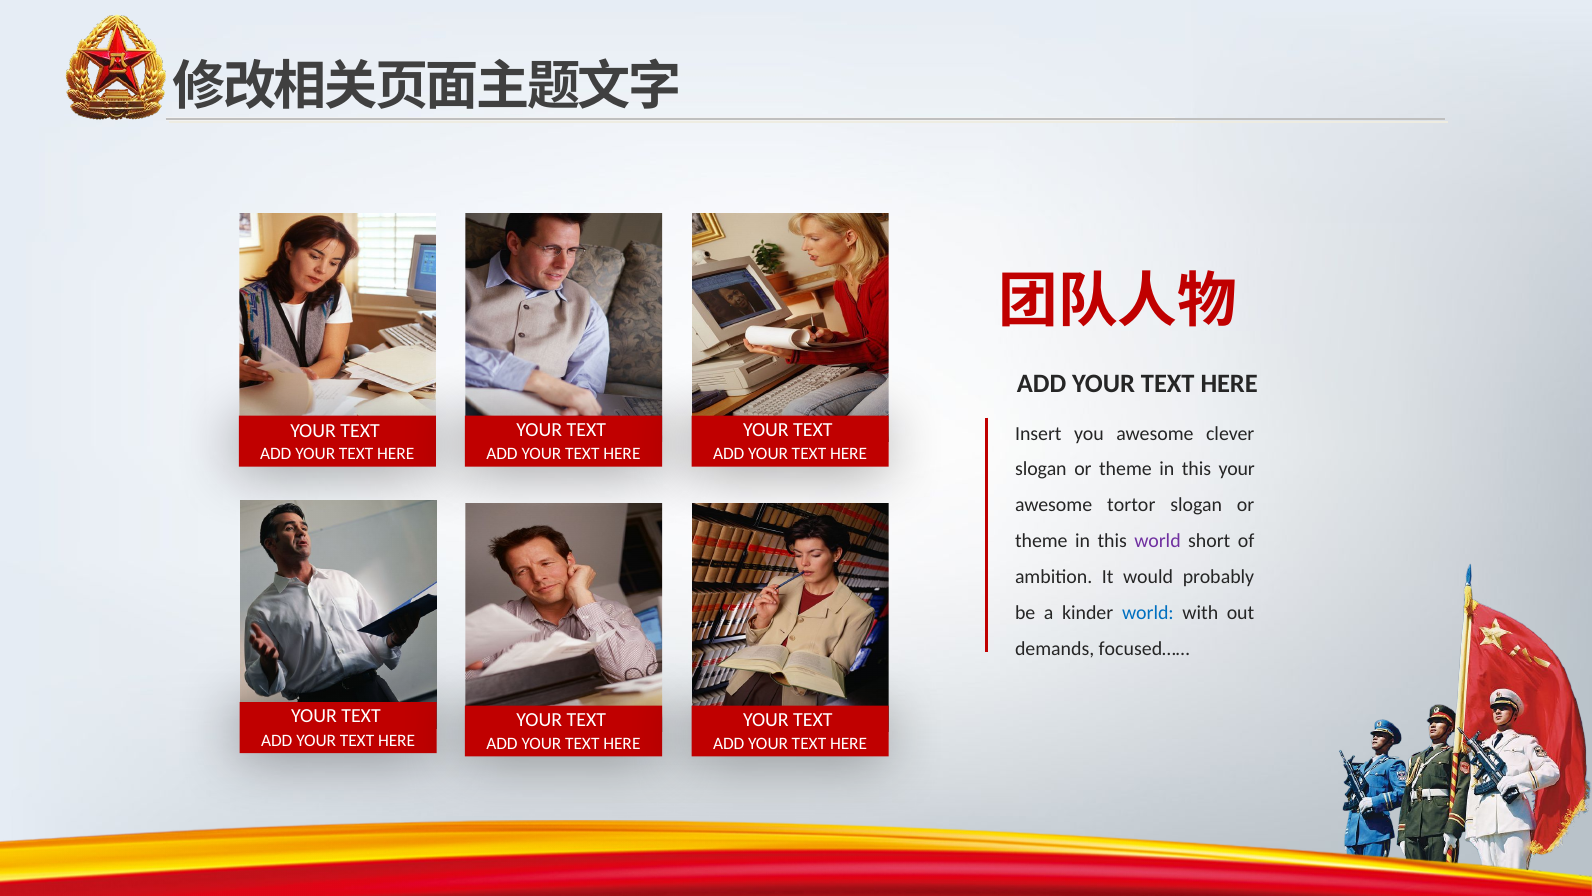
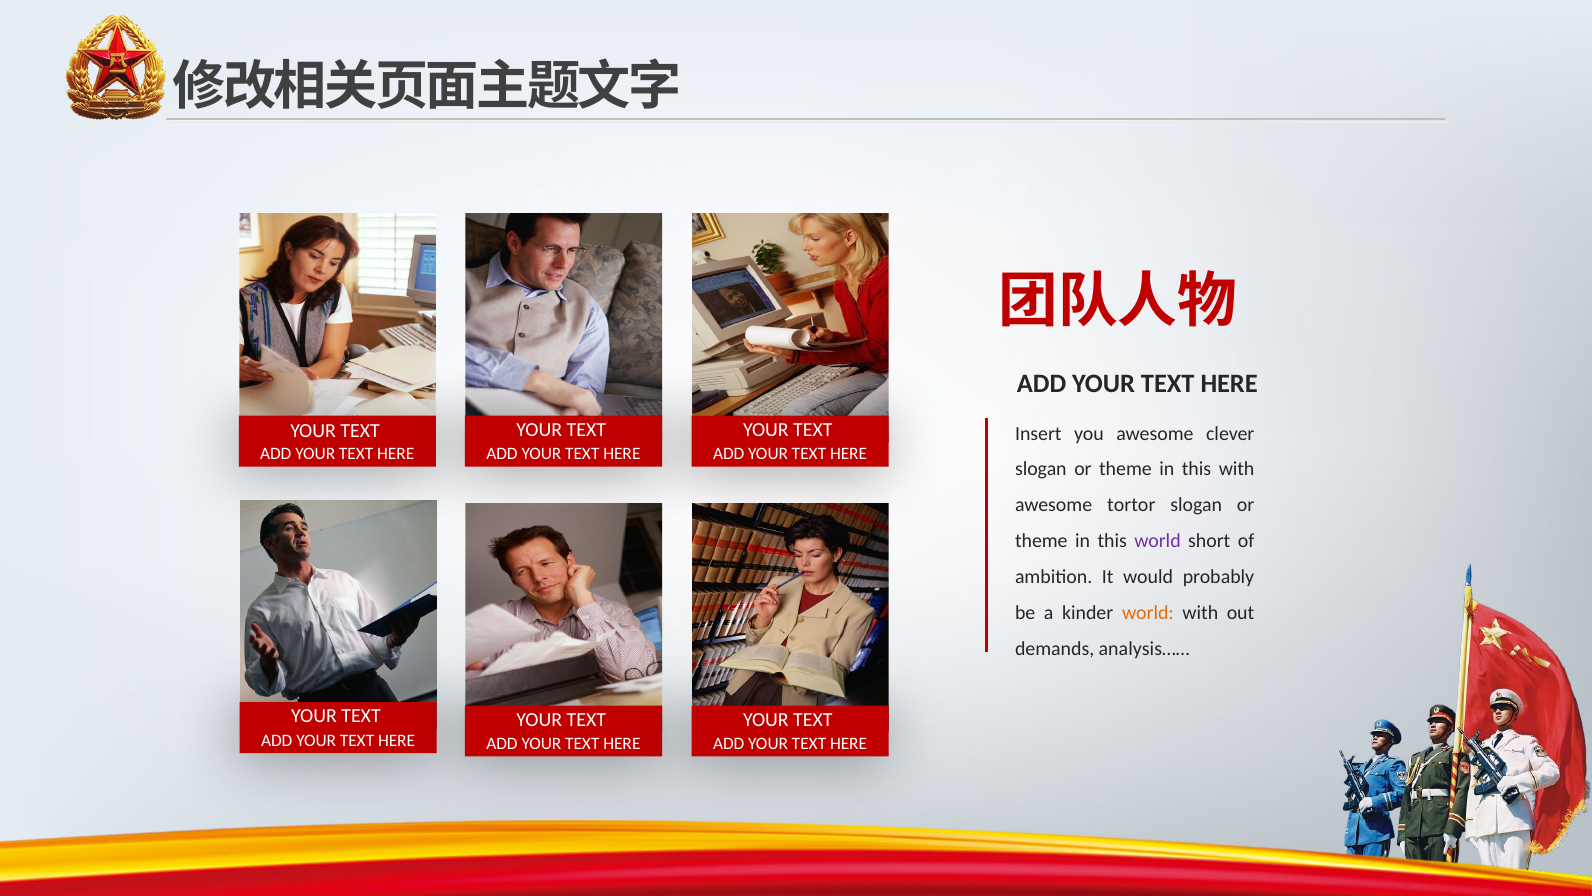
this your: your -> with (1237, 469)
world colour: blue -> orange (1148, 612)
focused……: focused…… -> analysis…… (1144, 648)
